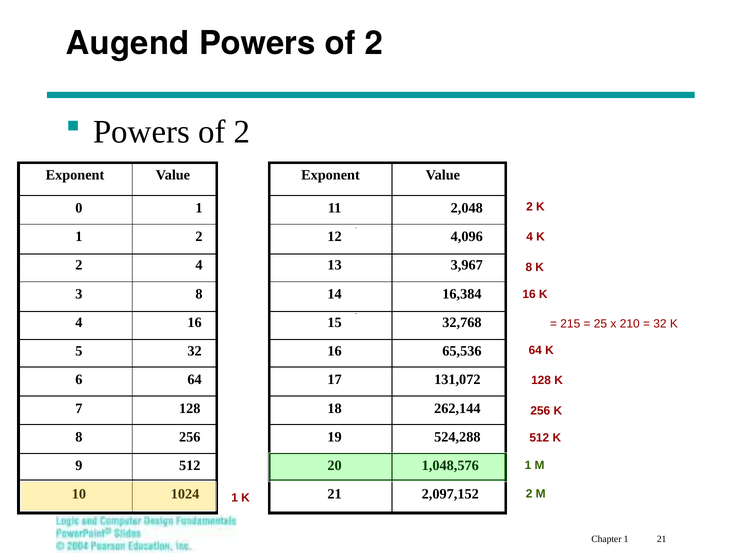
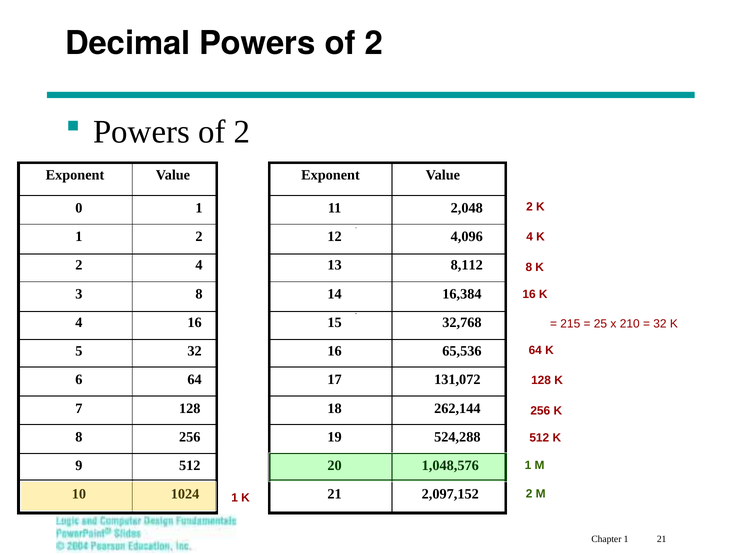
Augend: Augend -> Decimal (128, 44)
3,967: 3,967 -> 8,112 (467, 265)
